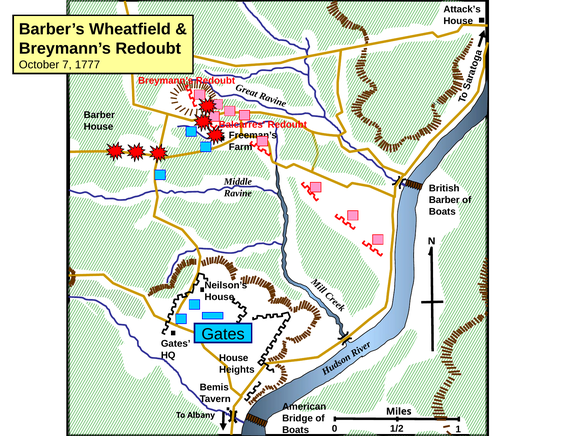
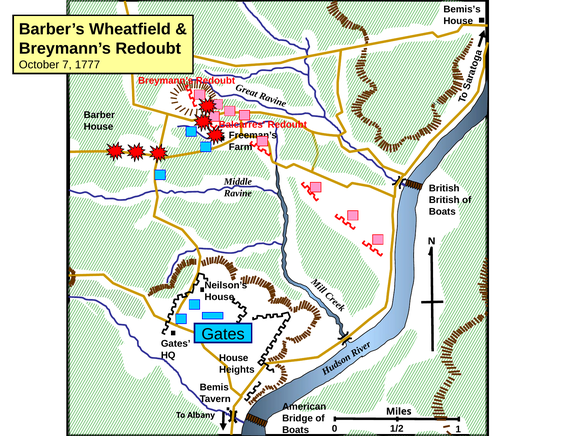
Attack’s: Attack’s -> Bemis’s (462, 9)
Barber: Barber -> British (444, 200)
